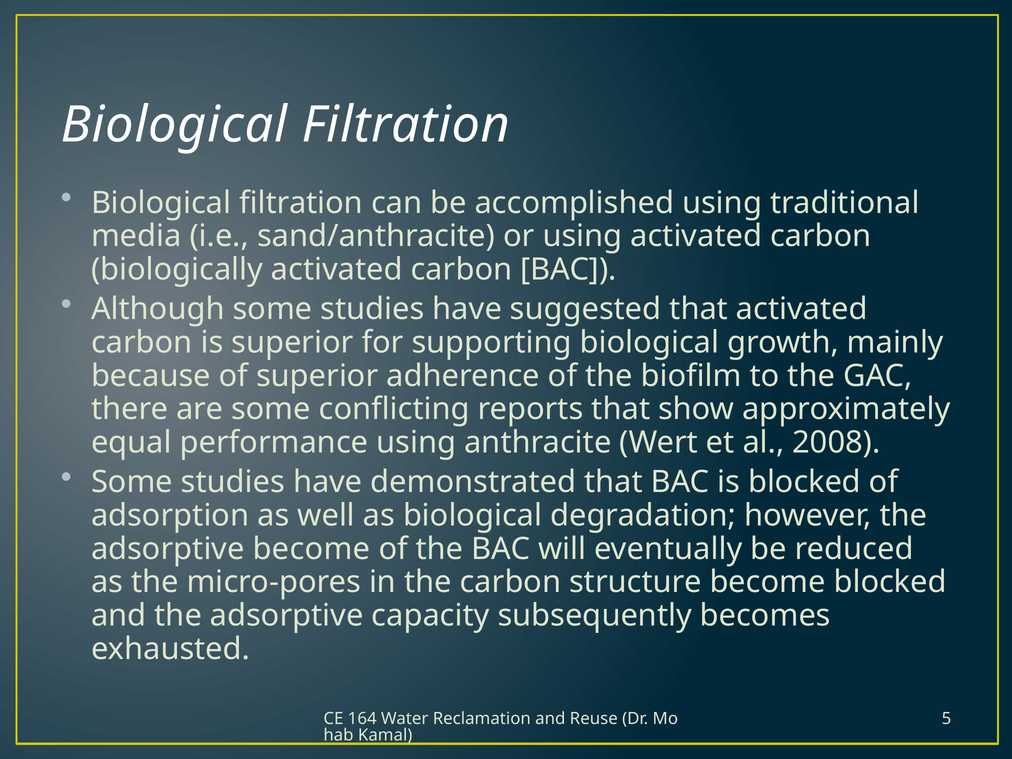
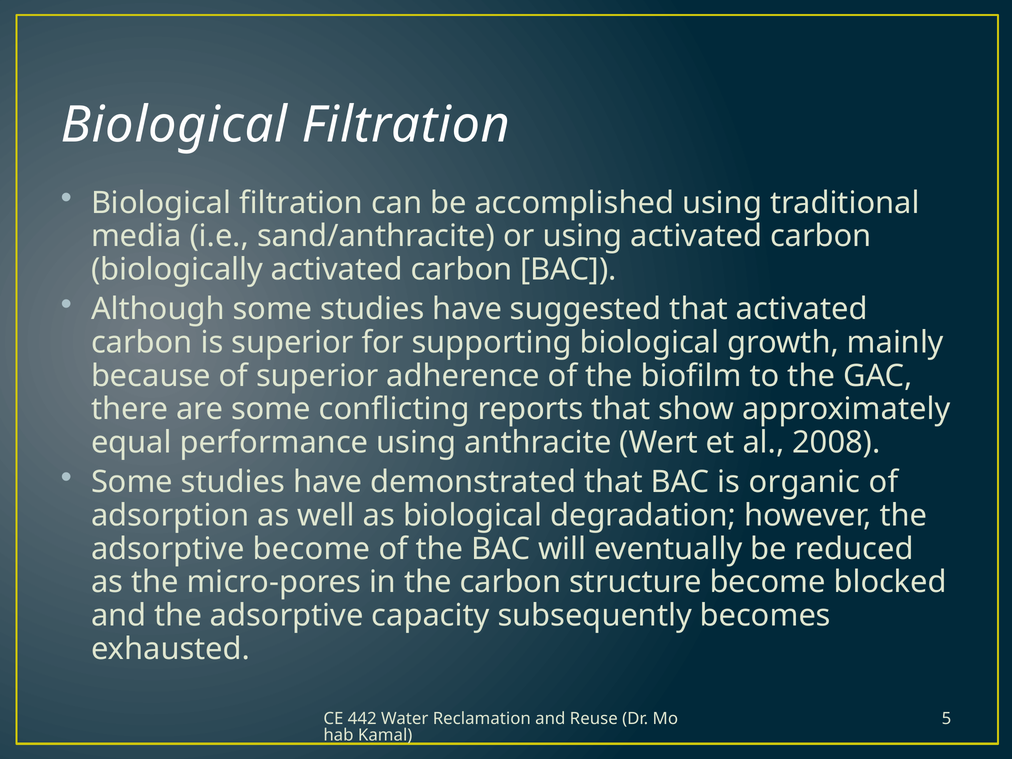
is blocked: blocked -> organic (804, 482)
164: 164 -> 442 (362, 719)
